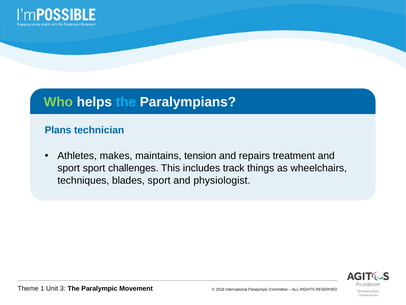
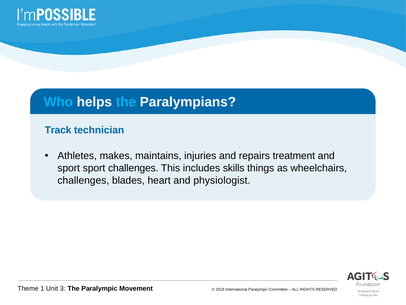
Who colour: light green -> light blue (58, 102)
Plans: Plans -> Track (58, 130)
tension: tension -> injuries (200, 156)
track: track -> skills (234, 168)
techniques: techniques -> challenges (83, 180)
blades sport: sport -> heart (159, 180)
